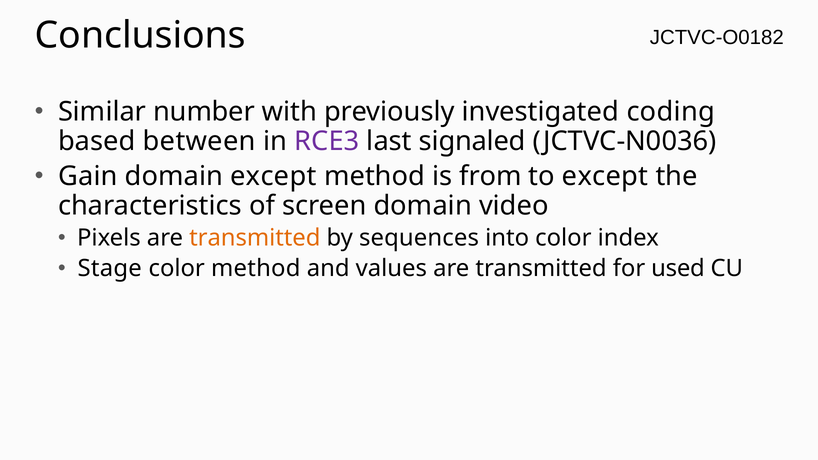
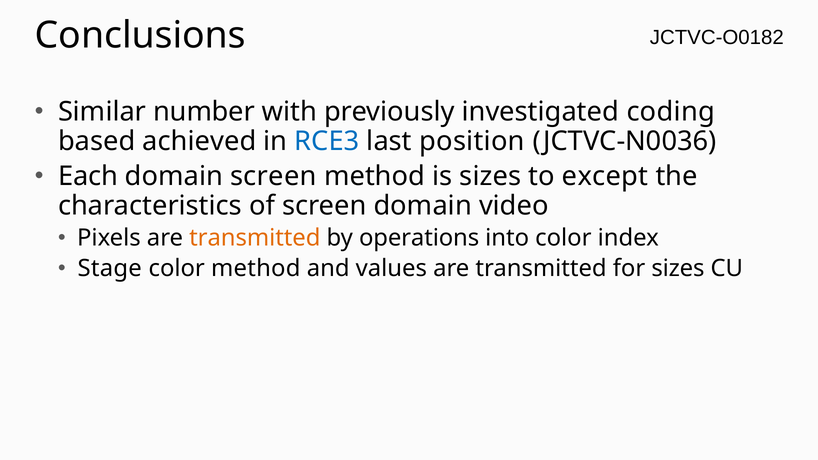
between: between -> achieved (199, 141)
RCE3 colour: purple -> blue (327, 141)
signaled: signaled -> position (472, 141)
Gain: Gain -> Each (88, 176)
domain except: except -> screen (273, 176)
is from: from -> sizes (490, 176)
sequences: sequences -> operations (419, 238)
for used: used -> sizes (678, 269)
